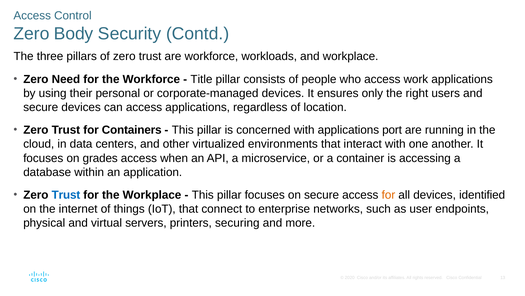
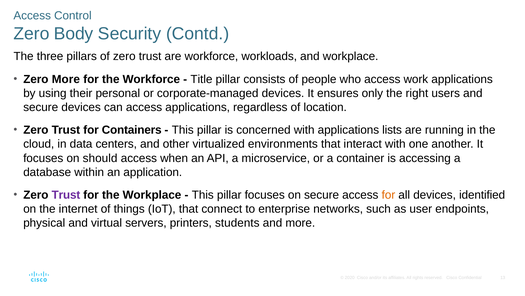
Zero Need: Need -> More (66, 79)
port: port -> lists (392, 130)
grades: grades -> should (100, 158)
Trust colour: blue -> purple (66, 195)
securing: securing -> students (237, 223)
